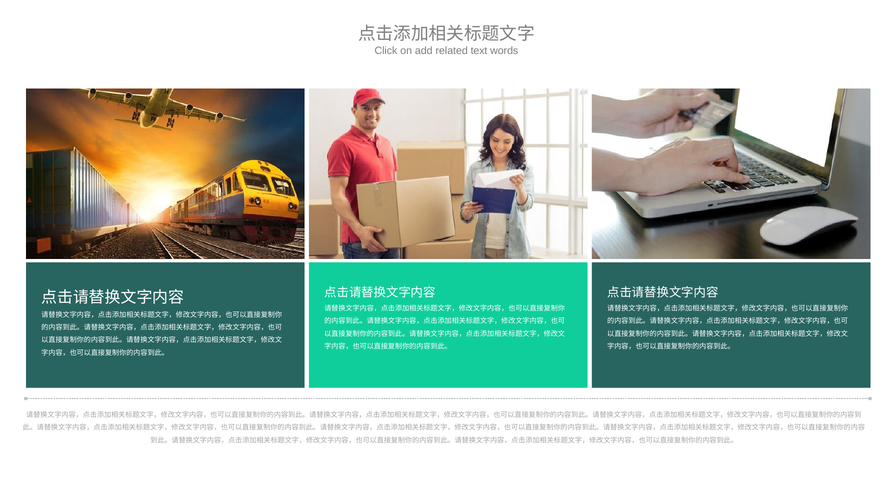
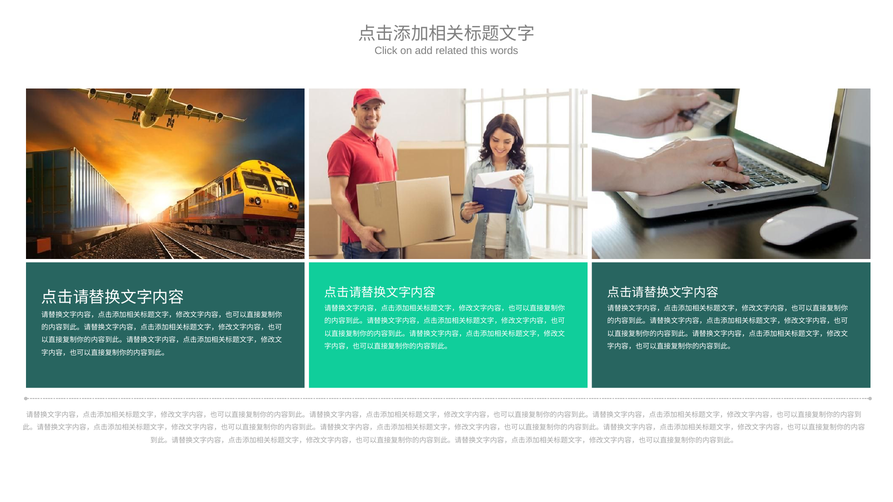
text: text -> this (479, 51)
